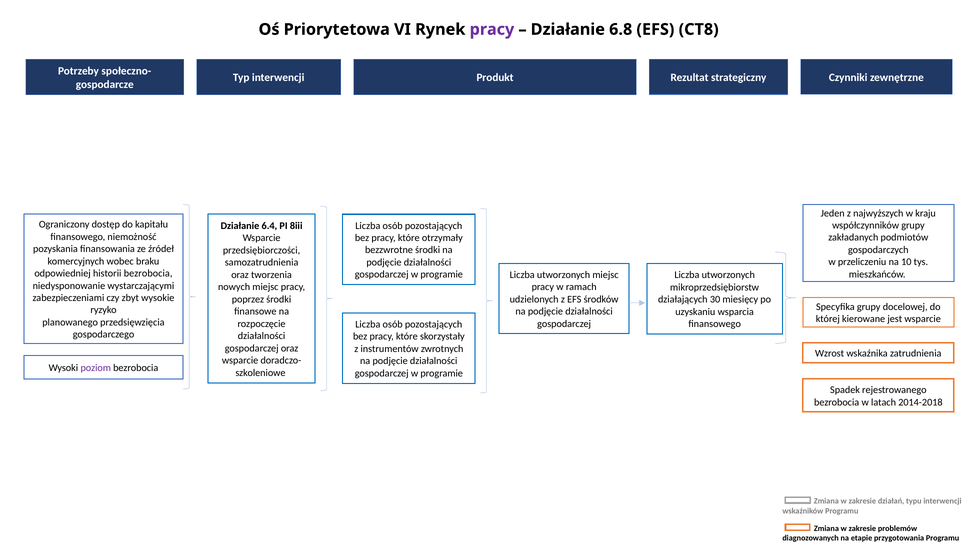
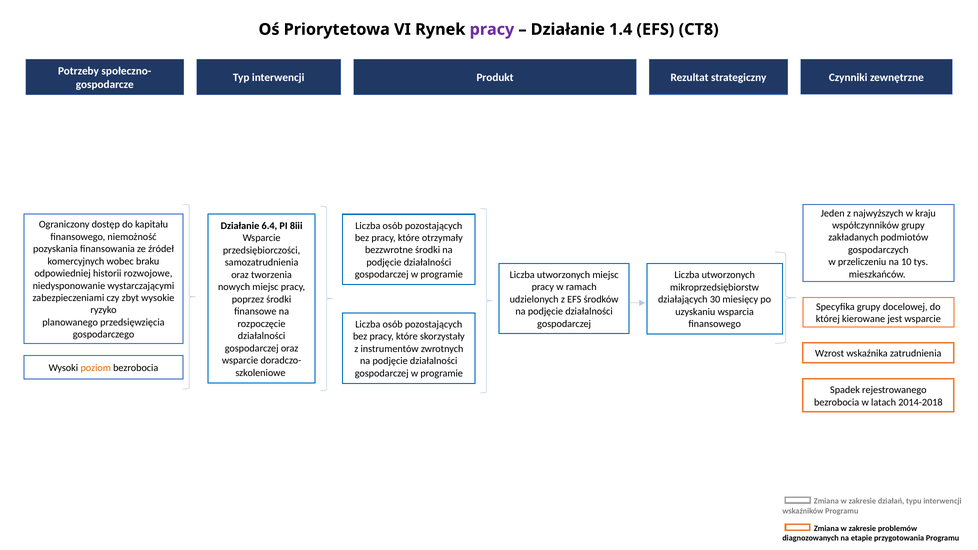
6.8: 6.8 -> 1.4 (621, 29)
historii bezrobocia: bezrobocia -> rozwojowe (148, 273)
poziom colour: purple -> orange (96, 368)
